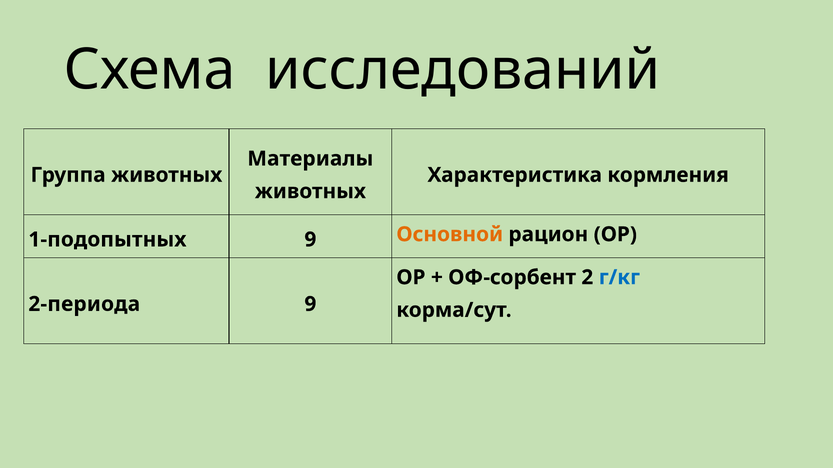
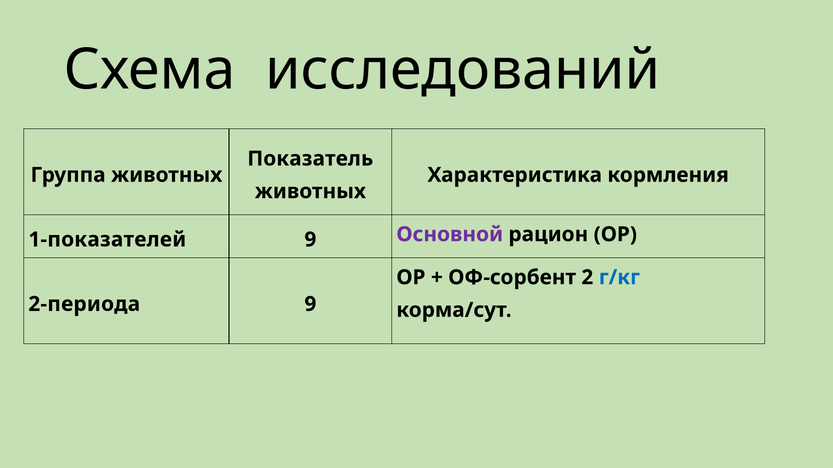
Материалы: Материалы -> Показатель (310, 159)
1-подопытных: 1-подопытных -> 1-показателей (107, 240)
Основной colour: orange -> purple (450, 235)
